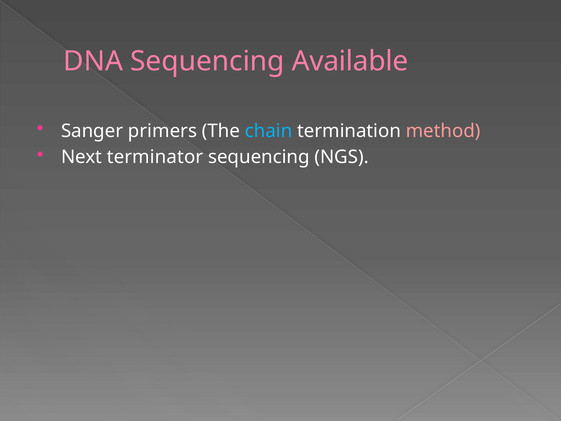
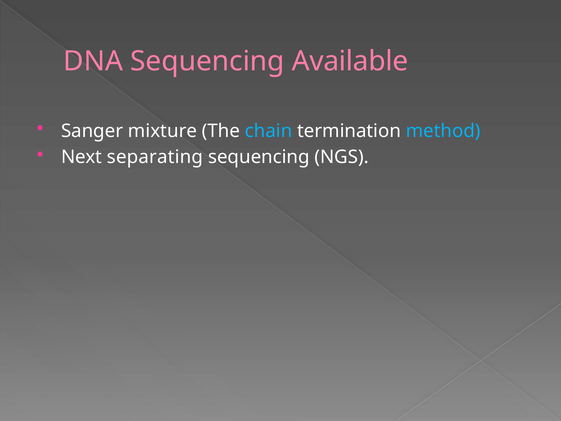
primers: primers -> mixture (163, 131)
method colour: pink -> light blue (443, 131)
terminator: terminator -> separating (155, 157)
